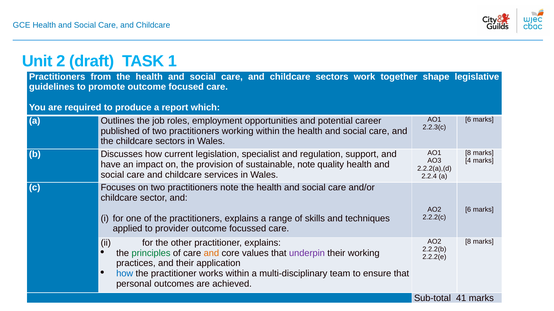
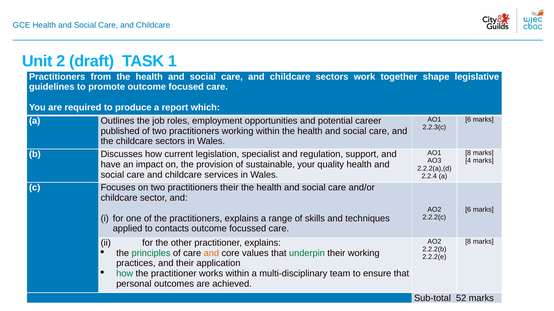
sustainable note: note -> your (306, 165)
practitioners note: note -> their (229, 188)
provider: provider -> contacts (172, 229)
underpin colour: purple -> green (307, 254)
how colour: blue -> green (125, 274)
41: 41 -> 52 (461, 299)
